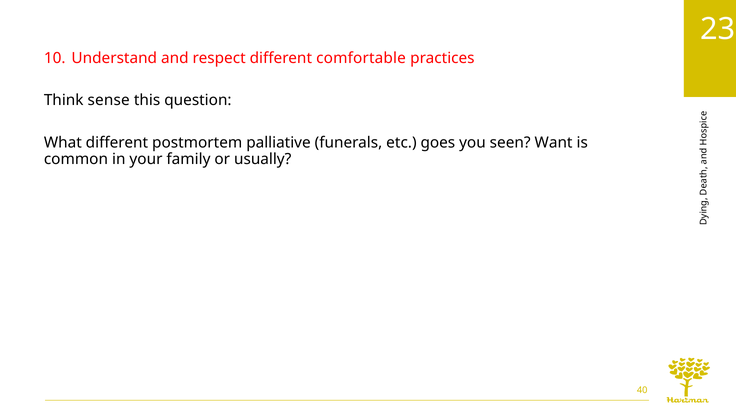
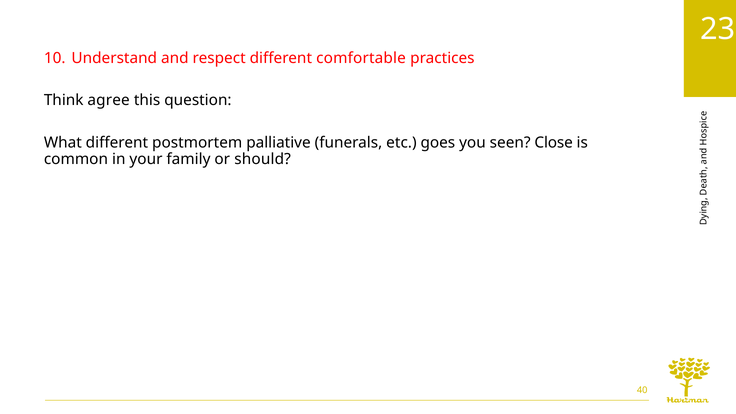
sense: sense -> agree (109, 100)
Want: Want -> Close (554, 143)
usually: usually -> should (263, 159)
